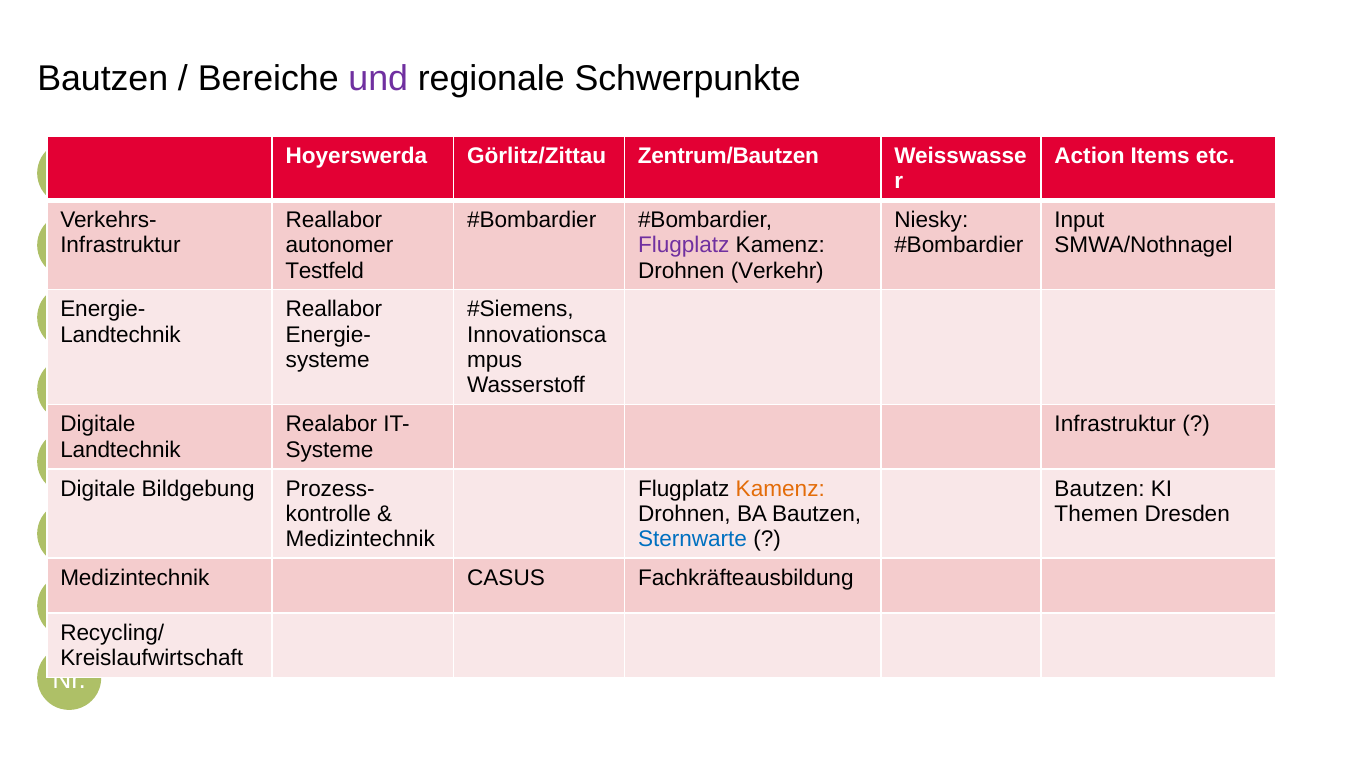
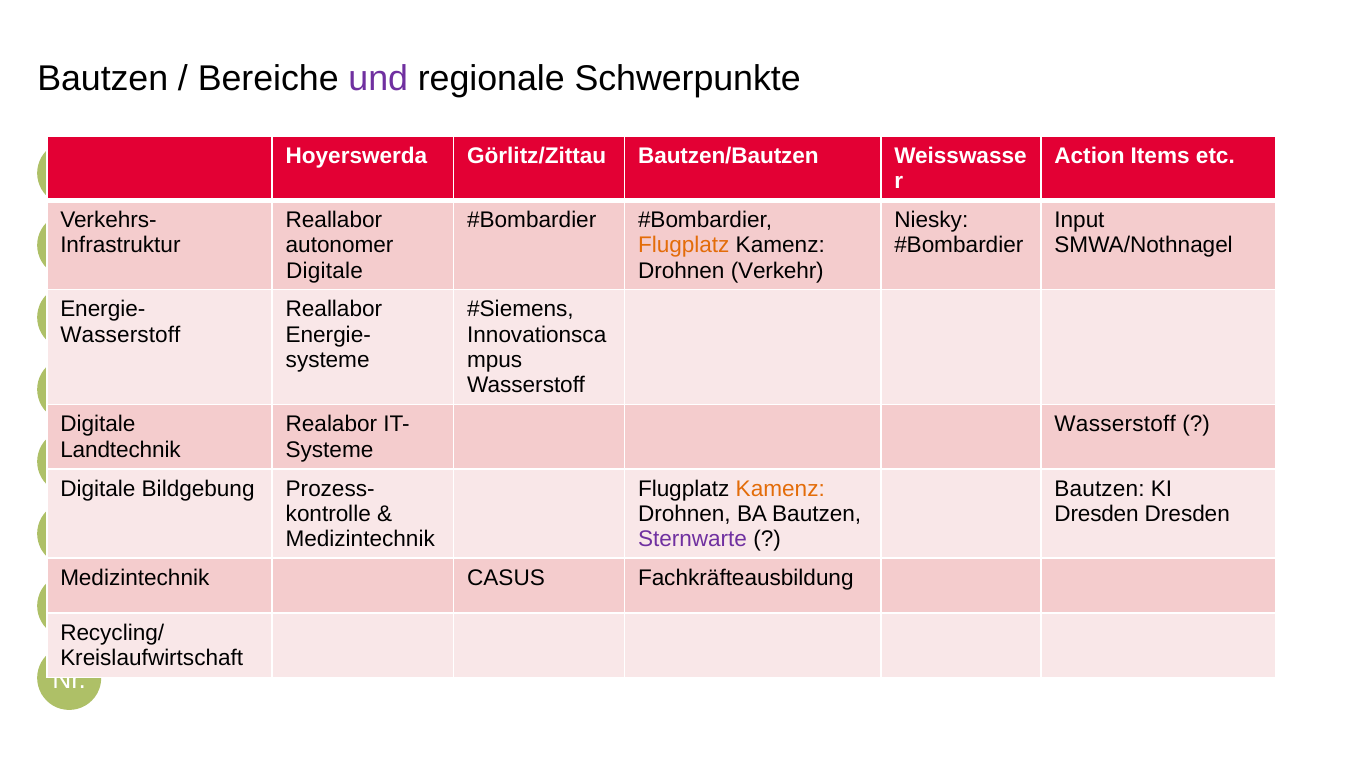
Zentrum/Bautzen: Zentrum/Bautzen -> Bautzen/Bautzen (728, 156)
Flugplatz colour: purple -> orange (684, 245)
Testfeld: Testfeld -> Digitale (324, 270)
Landtechnik: Landtechnik -> Wasserstoff (120, 335)
Infrastruktur: Infrastruktur -> Wasserstoff (1115, 424)
Themen: Themen -> Dresden (1097, 514)
Sternwarte colour: blue -> purple (693, 539)
